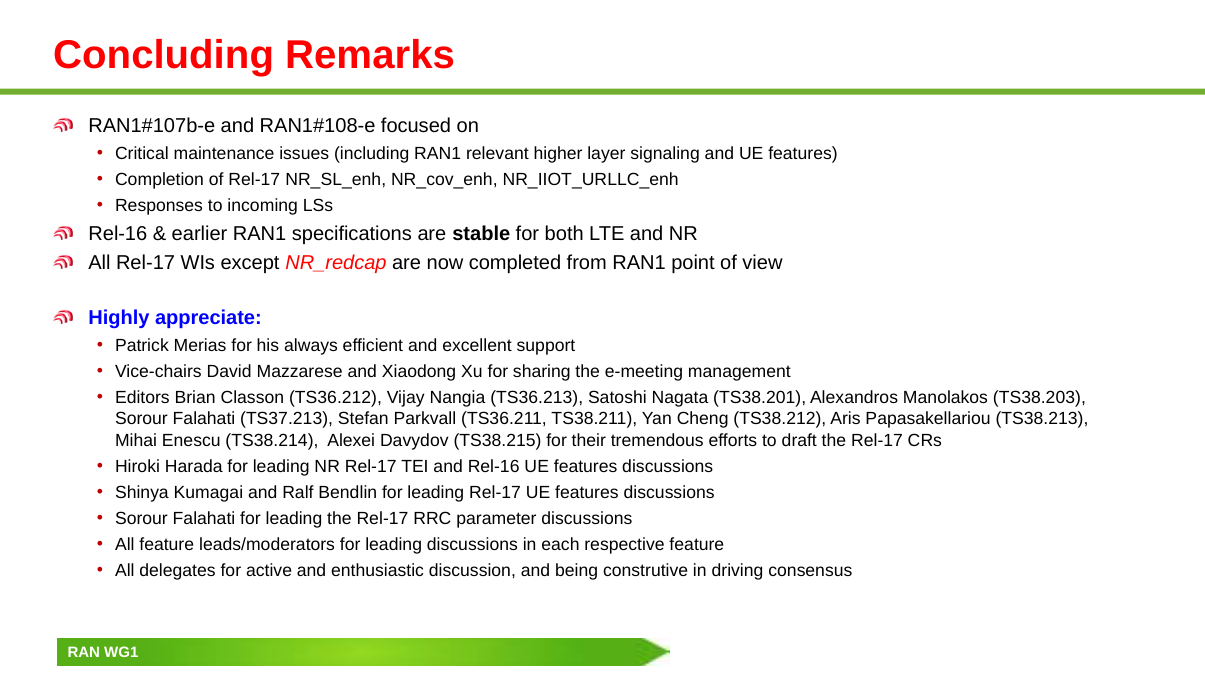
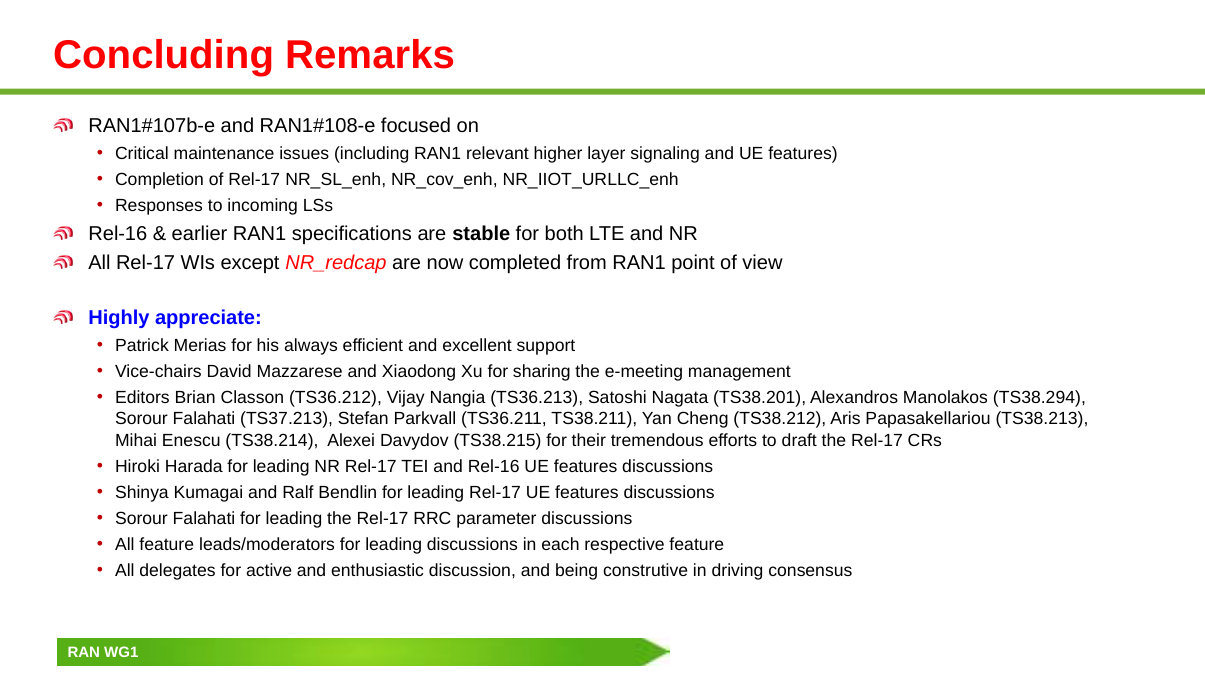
TS38.203: TS38.203 -> TS38.294 (1039, 398)
